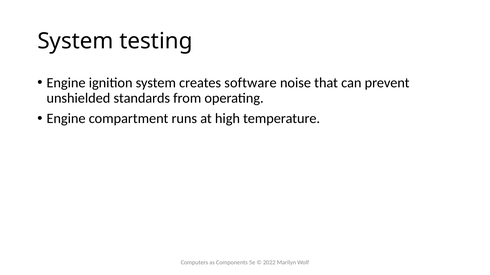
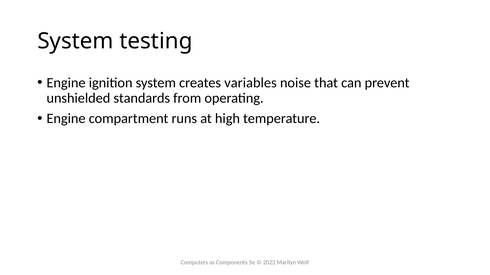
software: software -> variables (251, 83)
